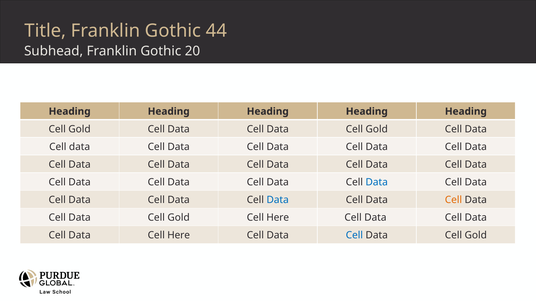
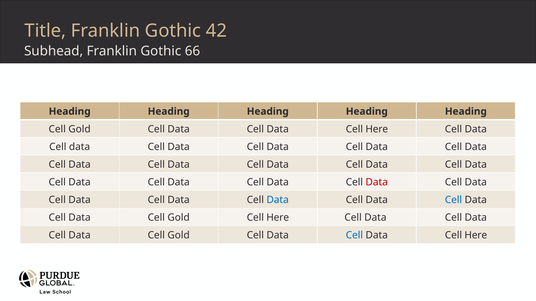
44: 44 -> 42 (216, 31)
20: 20 -> 66 (192, 51)
Gold: Gold -> Here (377, 129)
Data colour: blue -> red (377, 182)
Cell colour: orange -> blue (453, 200)
Here: Here -> Gold (179, 236)
Gold: Gold -> Here (476, 236)
